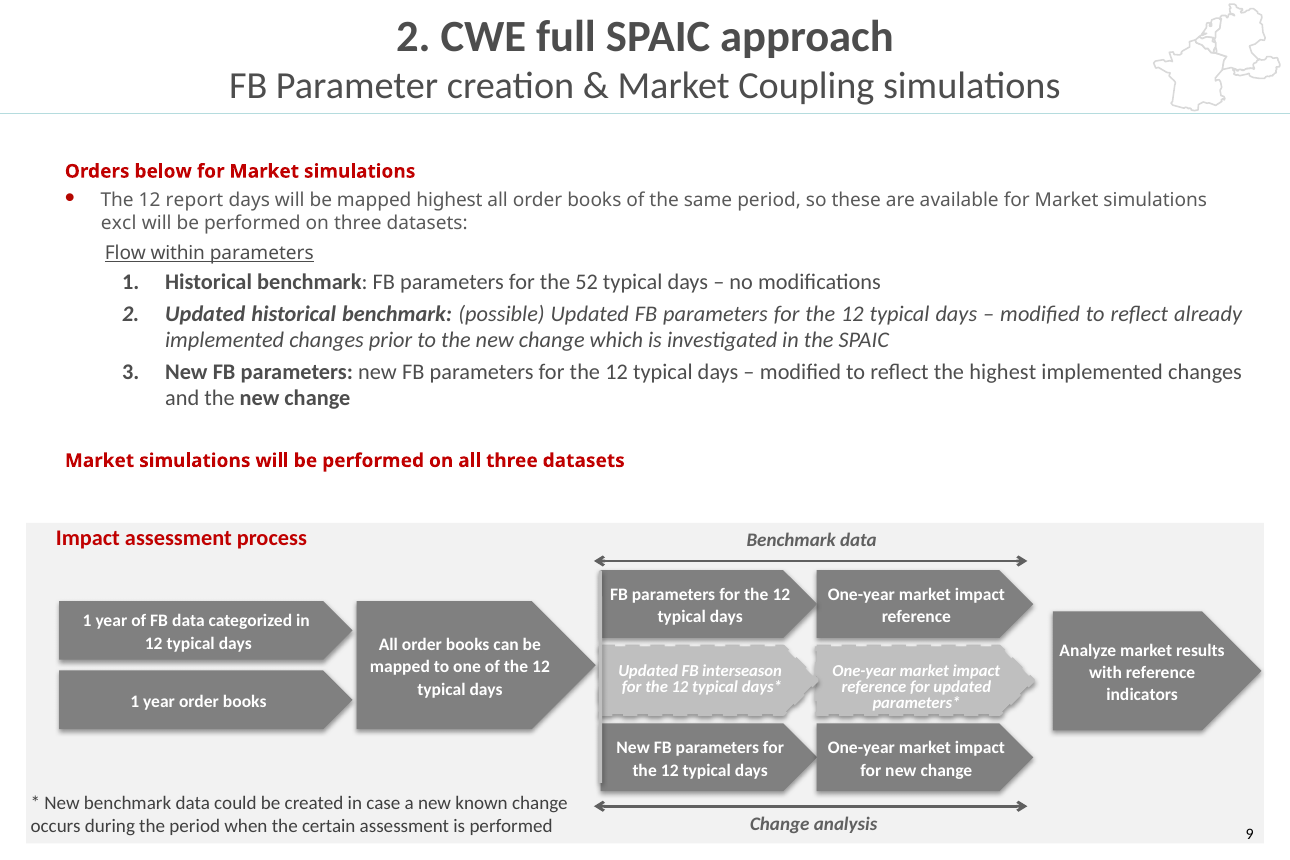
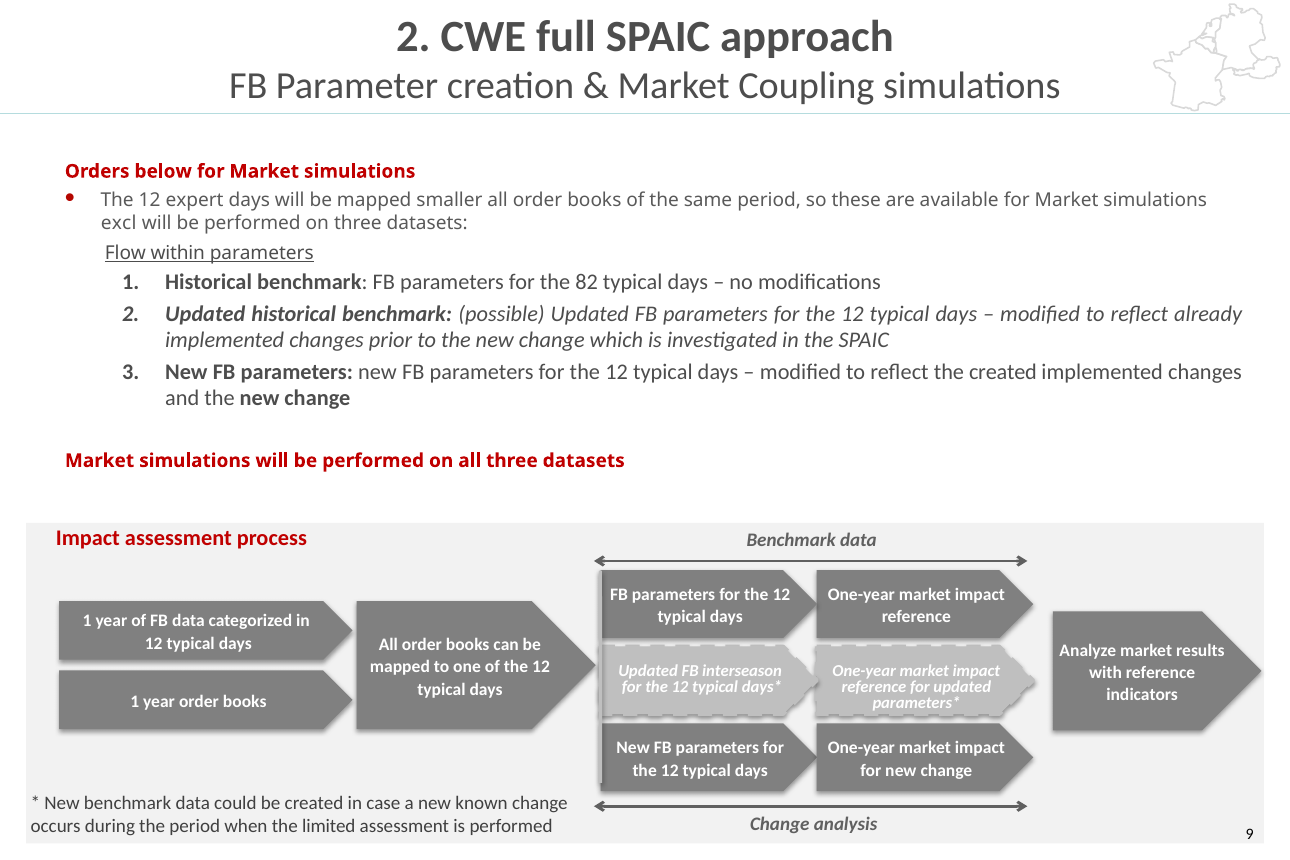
report: report -> expert (195, 201)
mapped highest: highest -> smaller (449, 201)
52: 52 -> 82 (587, 282)
the highest: highest -> created (1003, 372)
certain: certain -> limited (329, 827)
